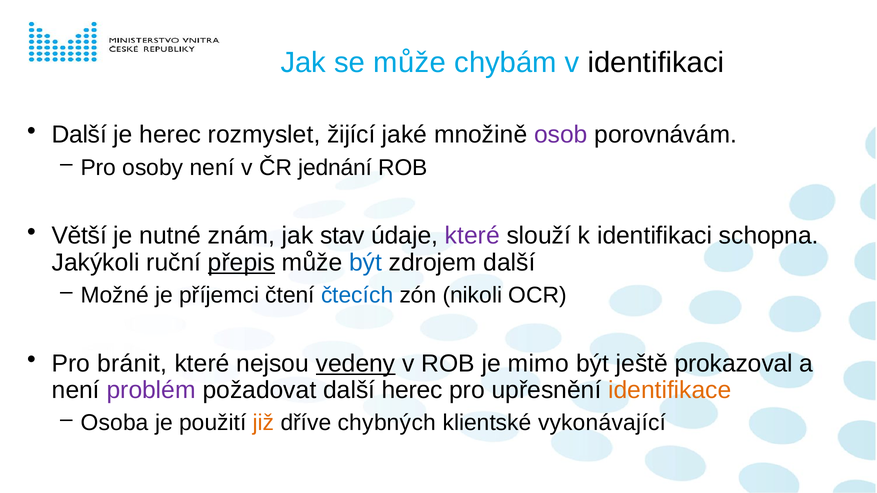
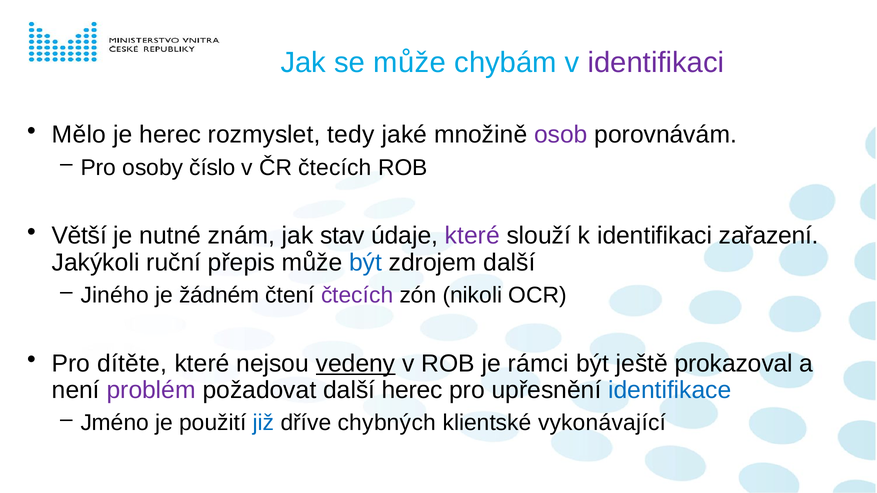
identifikaci colour: black -> purple (656, 63)
Další: Další -> Mělo (79, 135)
žijící: žijící -> tedy (351, 135)
osoby není: není -> číslo (212, 168)
ČR jednání: jednání -> čtecích (335, 168)
schopna: schopna -> zařazení (769, 236)
přepis underline: present -> none (242, 263)
Možné: Možné -> Jiného (115, 295)
příjemci: příjemci -> žádném (219, 295)
čtecích colour: blue -> purple (357, 295)
bránit: bránit -> dítěte (132, 364)
mimo: mimo -> rámci (538, 364)
identifikace colour: orange -> blue (670, 390)
Osoba: Osoba -> Jméno (115, 423)
již colour: orange -> blue (264, 423)
